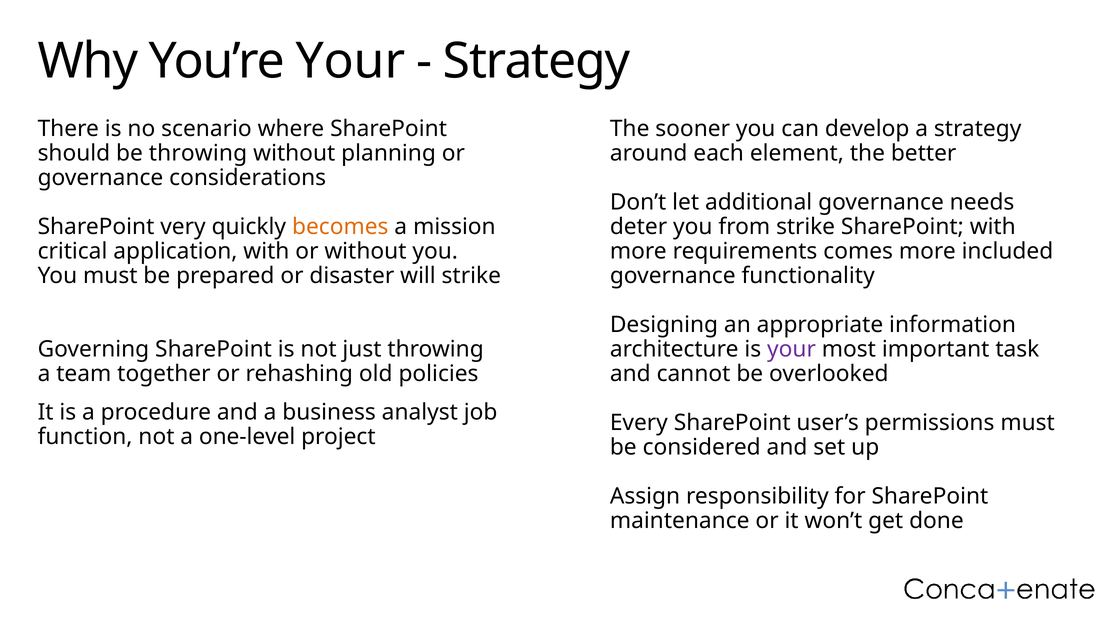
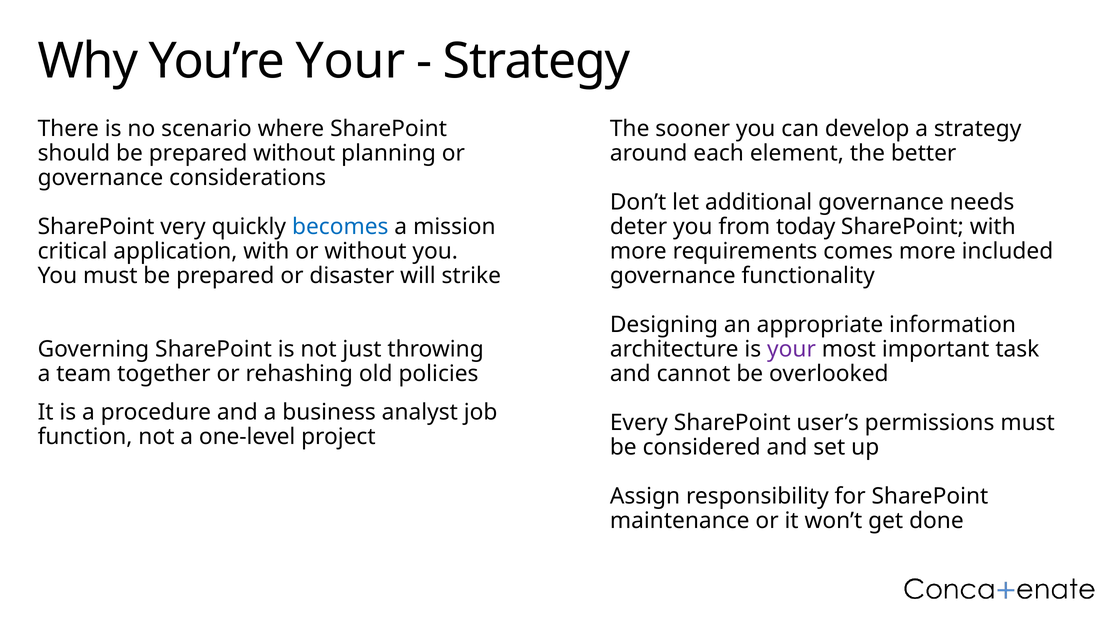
should be throwing: throwing -> prepared (198, 153)
becomes colour: orange -> blue (340, 227)
from strike: strike -> today (806, 227)
